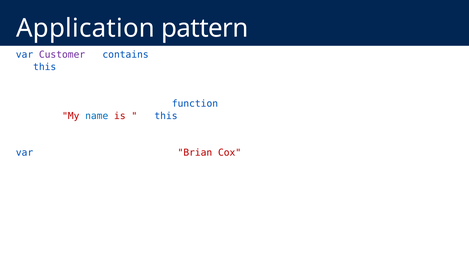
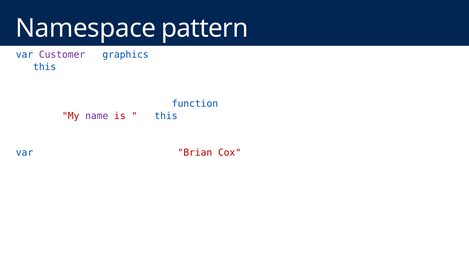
Application: Application -> Namespace (86, 28)
contains: contains -> graphics (126, 55)
name colour: blue -> purple (97, 116)
